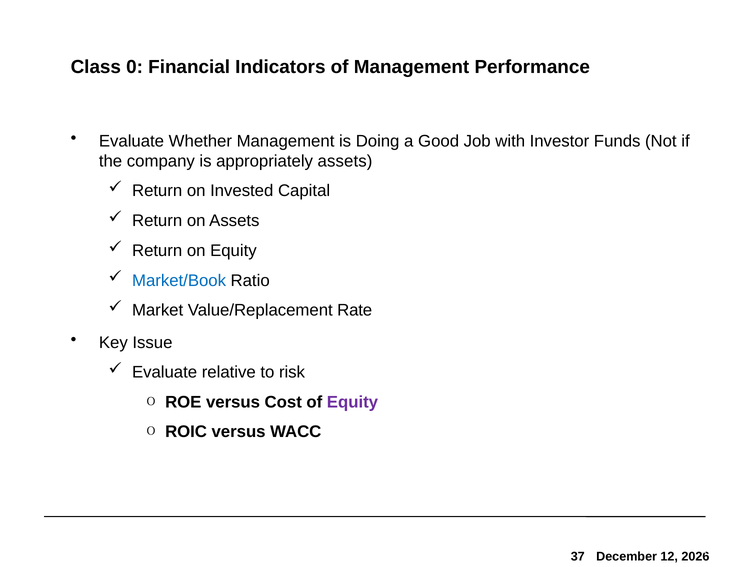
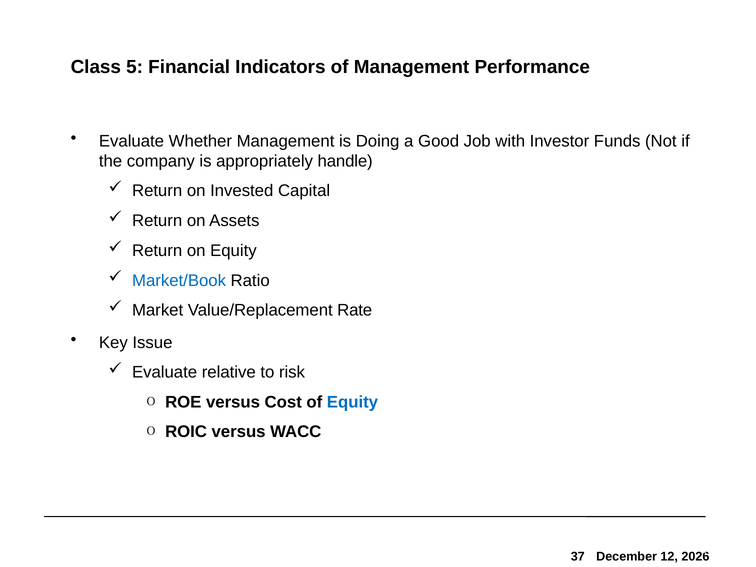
0: 0 -> 5 (135, 67)
appropriately assets: assets -> handle (345, 161)
Equity colour: purple -> blue (352, 402)
